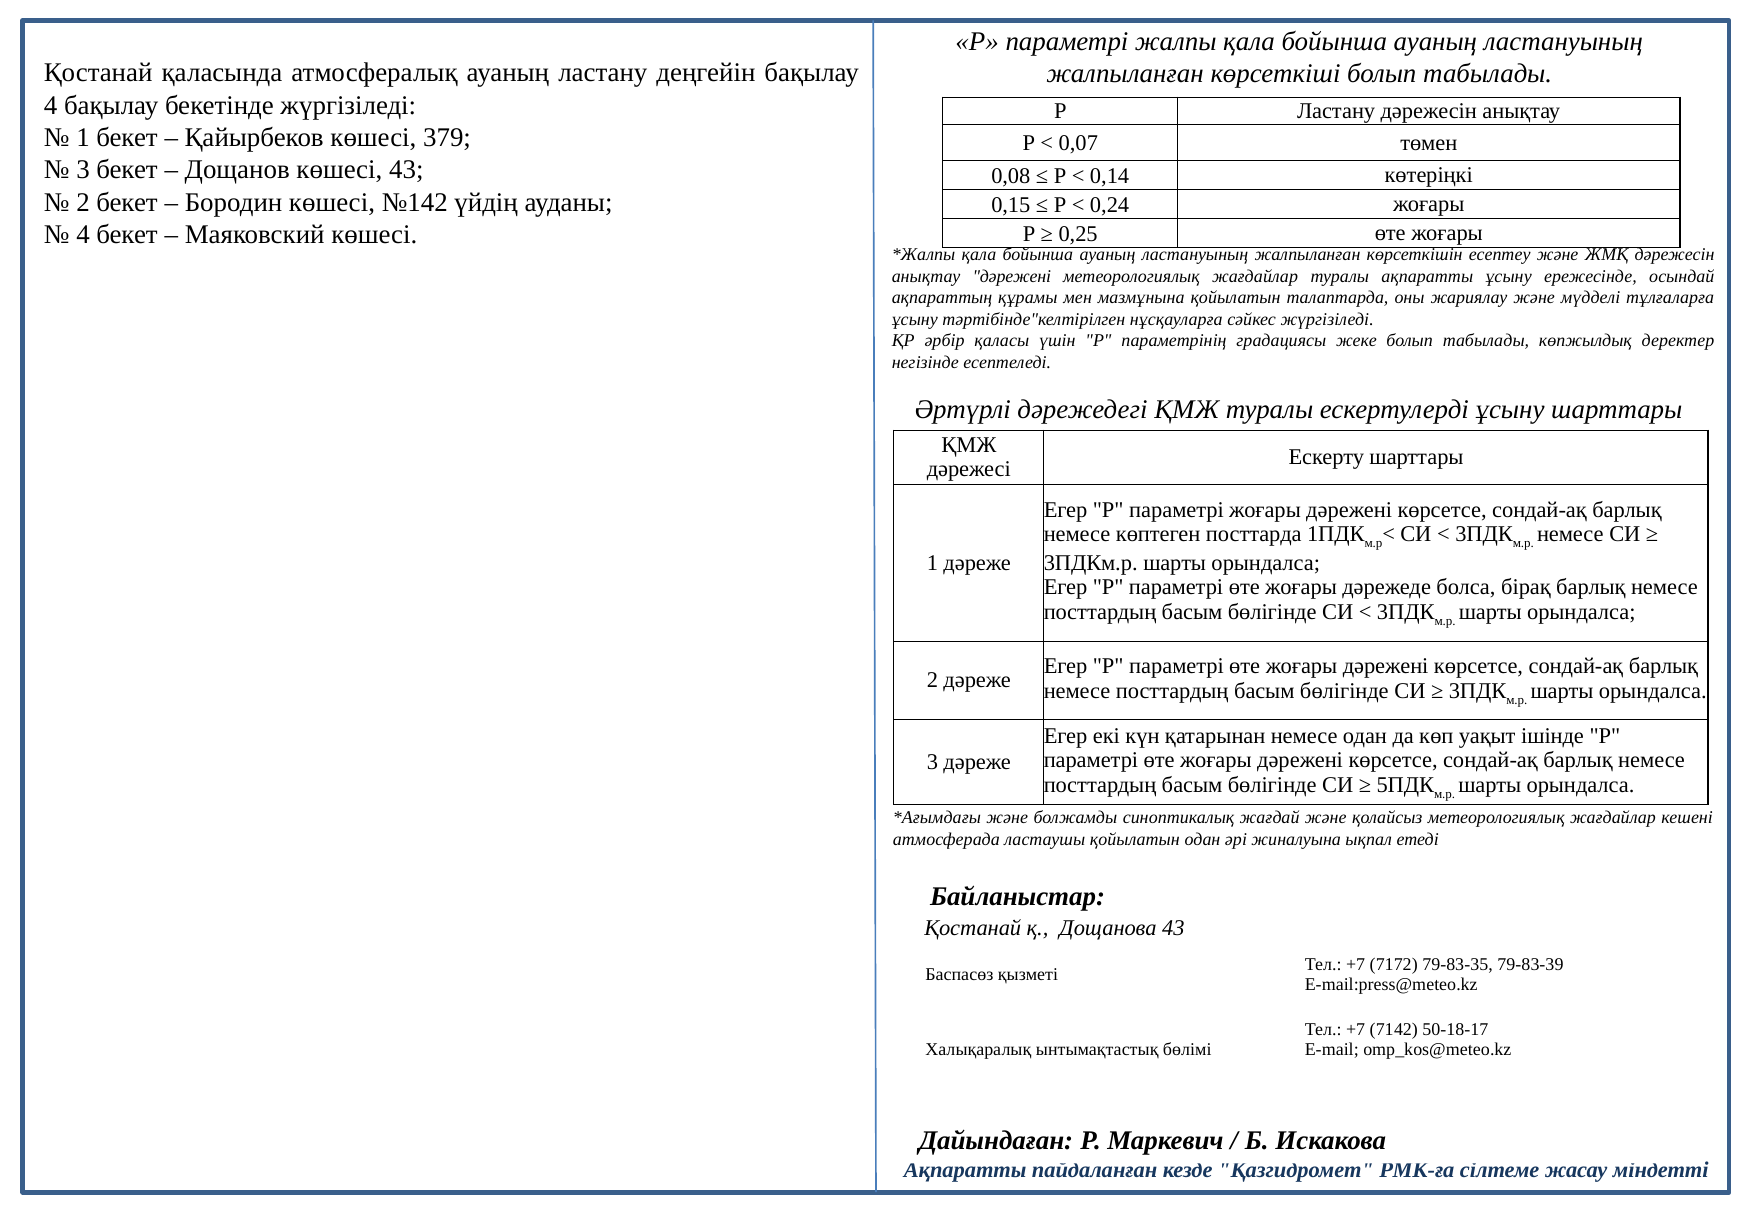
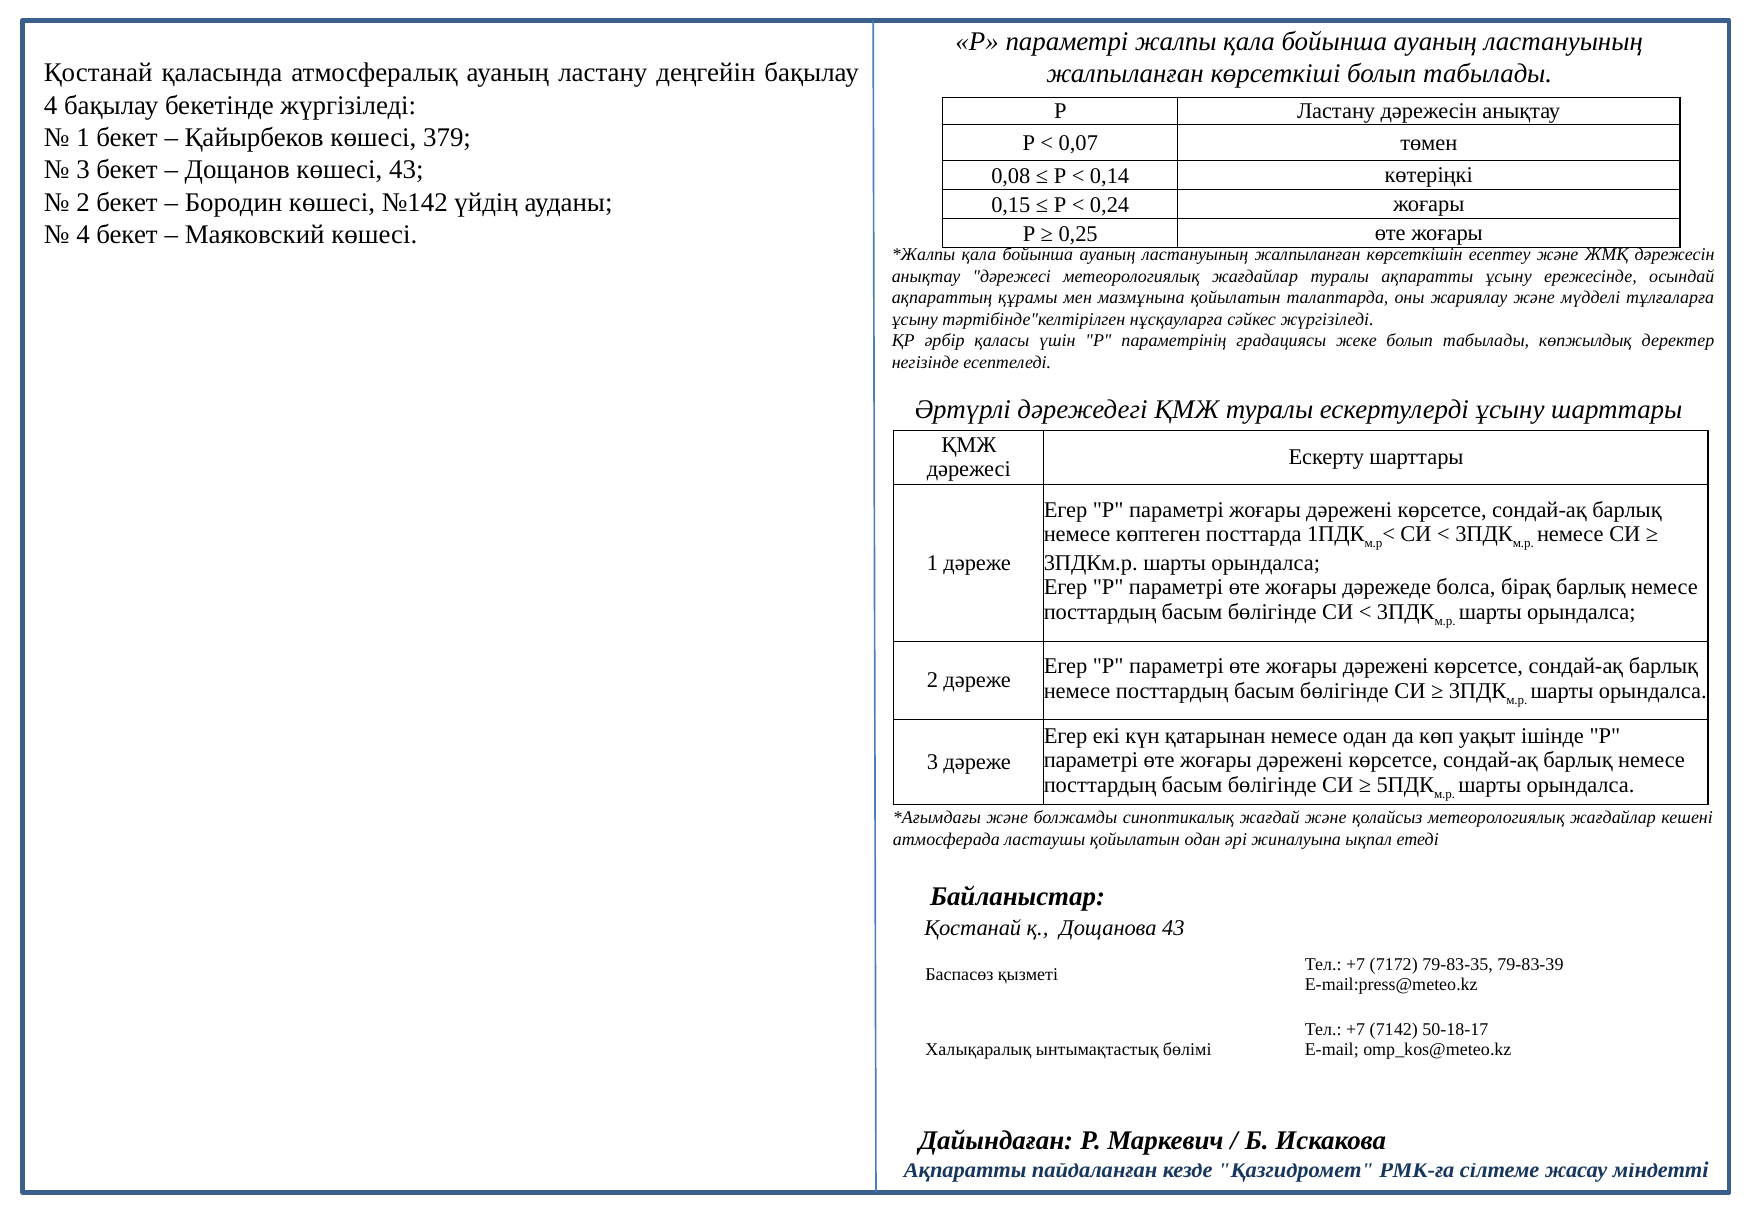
анықтау дәрежені: дәрежені -> дәрежесі (1012, 276)
